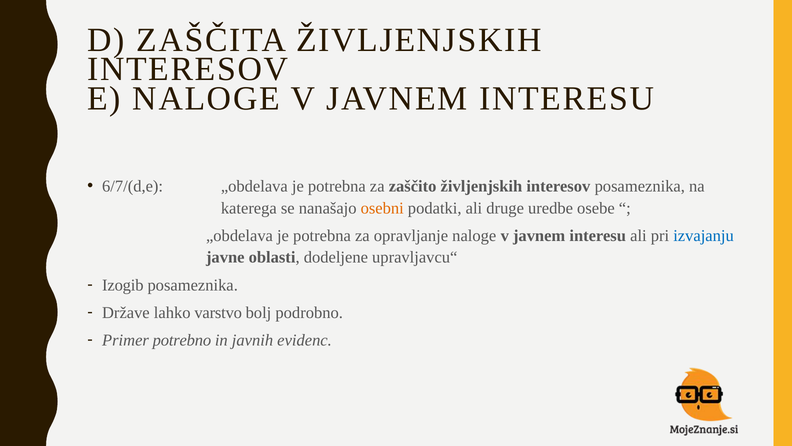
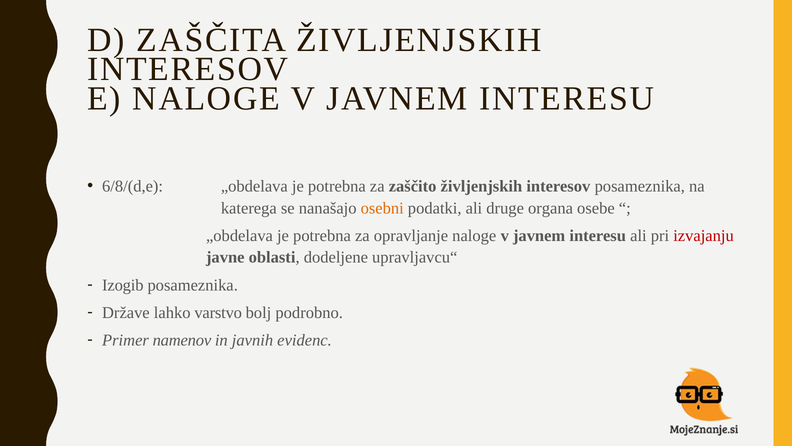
6/7/(d,e: 6/7/(d,e -> 6/8/(d,e (133, 186)
uredbe: uredbe -> organa (551, 208)
izvajanju colour: blue -> red (704, 235)
potrebno: potrebno -> namenov (182, 340)
